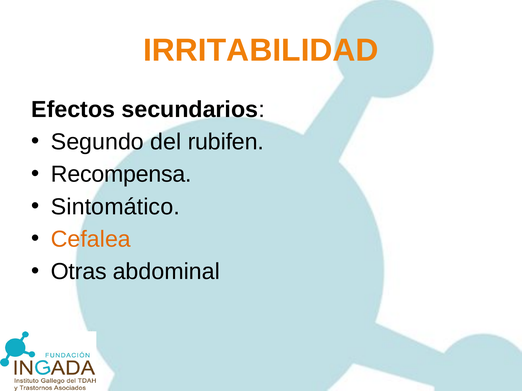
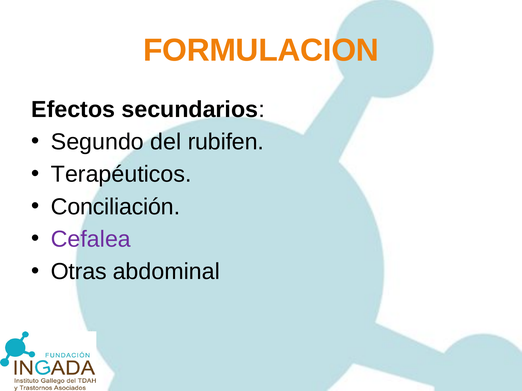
IRRITABILIDAD: IRRITABILIDAD -> FORMULACION (261, 51)
Recompensa: Recompensa -> Terapéuticos (121, 174)
Sintomático: Sintomático -> Conciliación (116, 207)
Cefalea colour: orange -> purple (91, 239)
